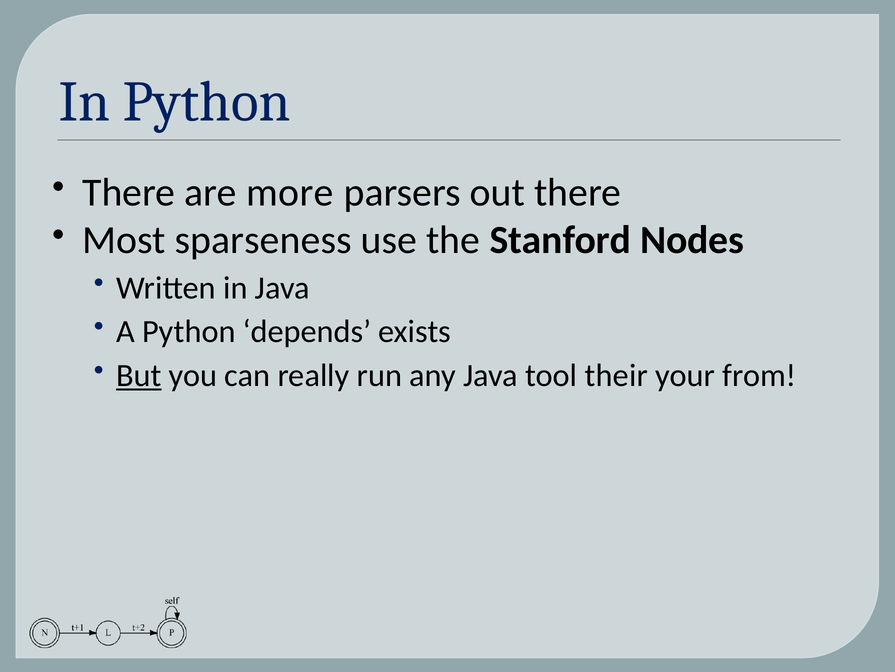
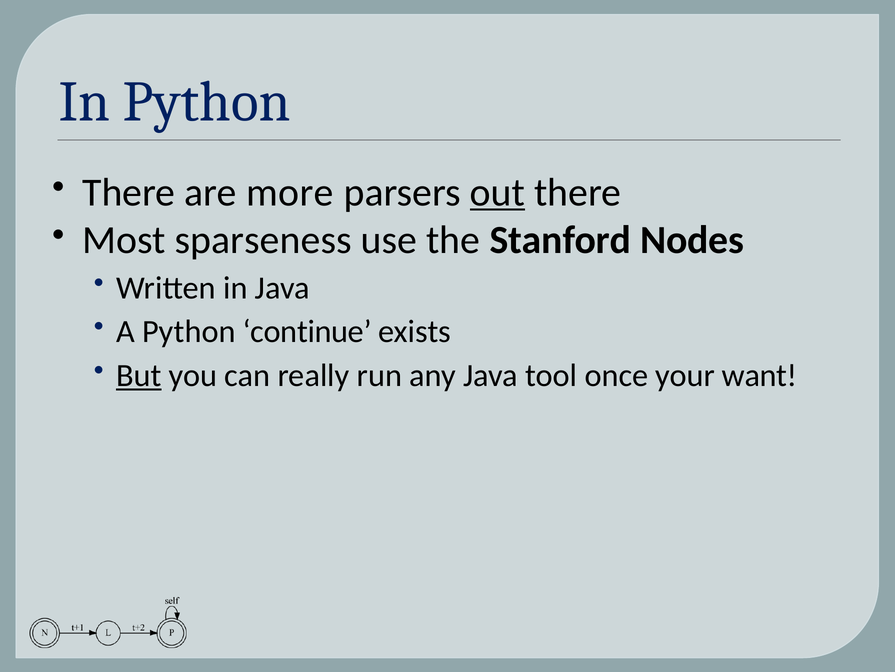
out underline: none -> present (497, 192)
depends: depends -> continue (307, 331)
their: their -> once (616, 375)
from: from -> want (760, 375)
